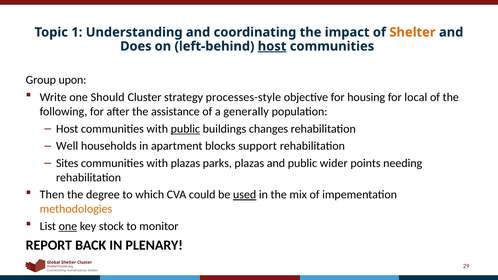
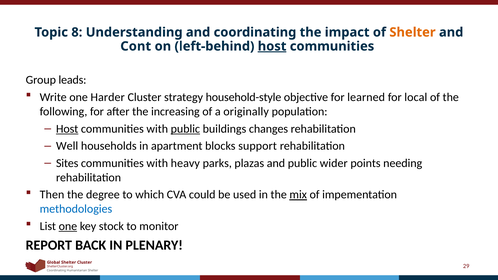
1: 1 -> 8 (77, 32)
Does: Does -> Cont (136, 46)
upon: upon -> leads (72, 80)
Should: Should -> Harder (108, 97)
processes-style: processes-style -> household-style (243, 97)
housing: housing -> learned (366, 97)
assistance: assistance -> increasing (175, 112)
generally: generally -> originally (246, 112)
Host underline: none -> present (67, 129)
with plazas: plazas -> heavy (185, 163)
used underline: present -> none (245, 195)
mix underline: none -> present (298, 195)
methodologies colour: orange -> blue (76, 209)
